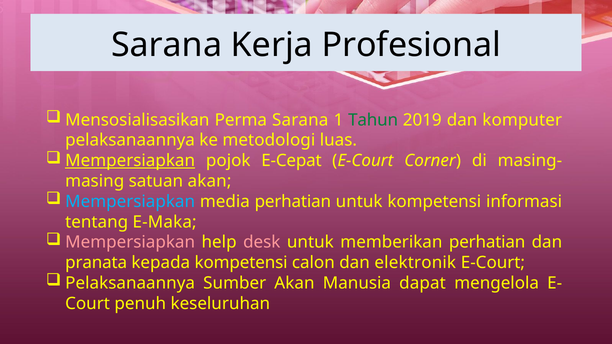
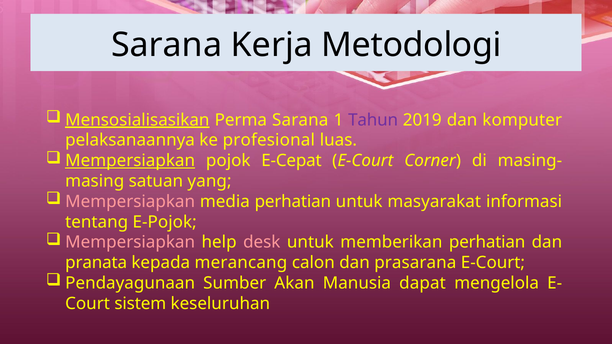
Profesional: Profesional -> Metodologi (411, 45)
Mensosialisasikan underline: none -> present (137, 120)
Tahun colour: green -> purple (373, 120)
metodologi: metodologi -> profesional (269, 140)
satuan akan: akan -> yang (210, 181)
Mempersiapkan colour: light blue -> pink (130, 202)
untuk kompetensi: kompetensi -> masyarakat (434, 202)
E-Maka: E-Maka -> E-Pojok (165, 222)
kepada kompetensi: kompetensi -> merancang (241, 263)
elektronik: elektronik -> prasarana (415, 263)
Pelaksanaannya: Pelaksanaannya -> Pendayagunaan (130, 283)
penuh: penuh -> sistem (140, 304)
